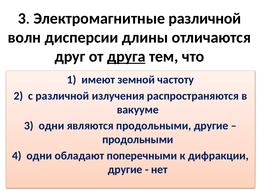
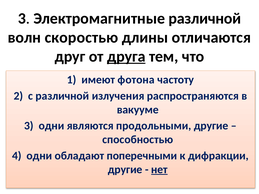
дисперсии: дисперсии -> скоростью (81, 38)
земной: земной -> фотона (136, 80)
продольными: продольными -> способностью (138, 140)
нет underline: none -> present (159, 170)
